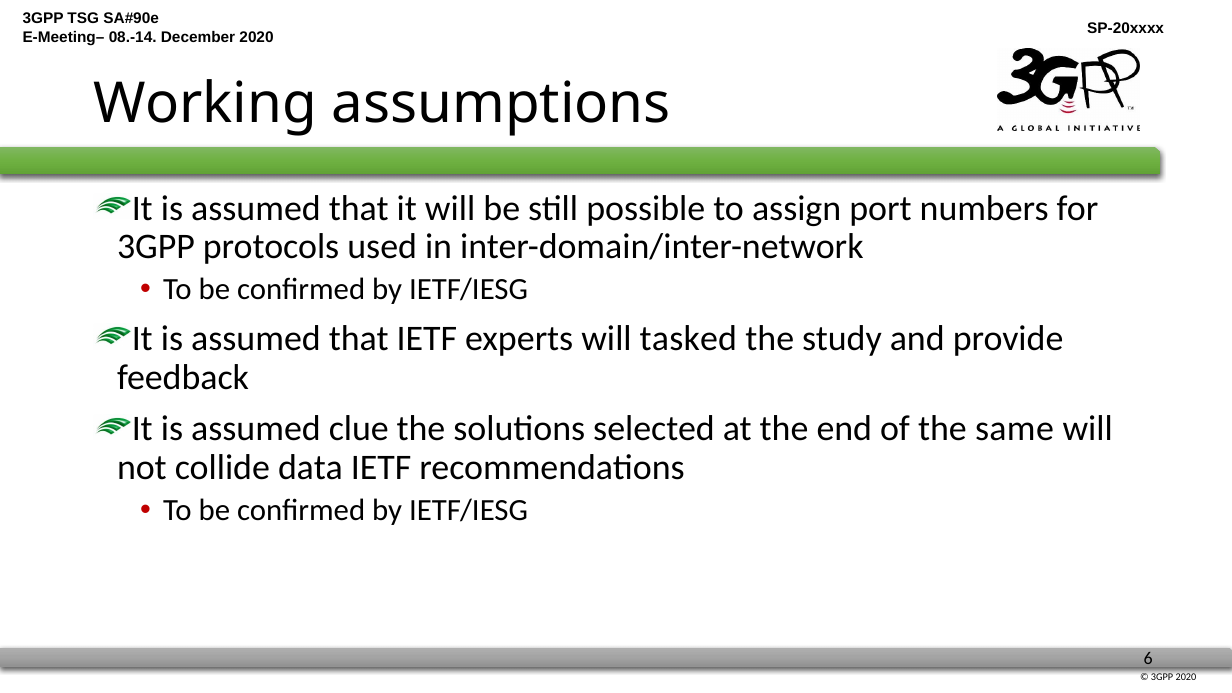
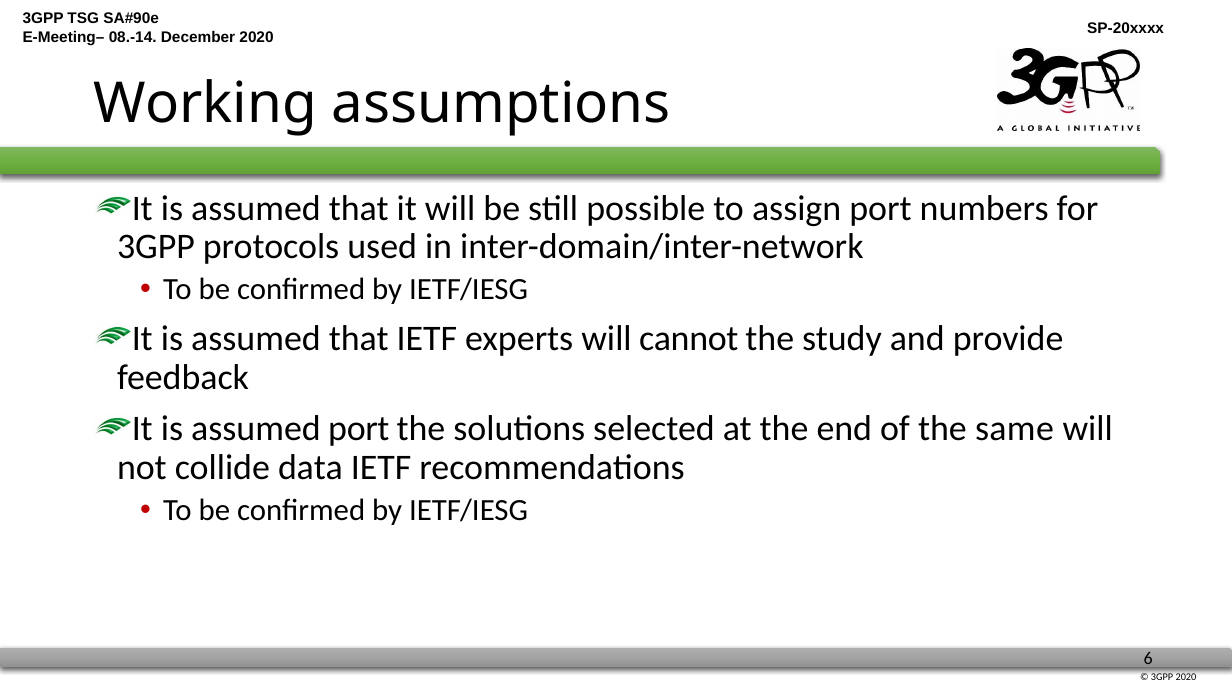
tasked: tasked -> cannot (689, 338)
assumed clue: clue -> port (359, 429)
